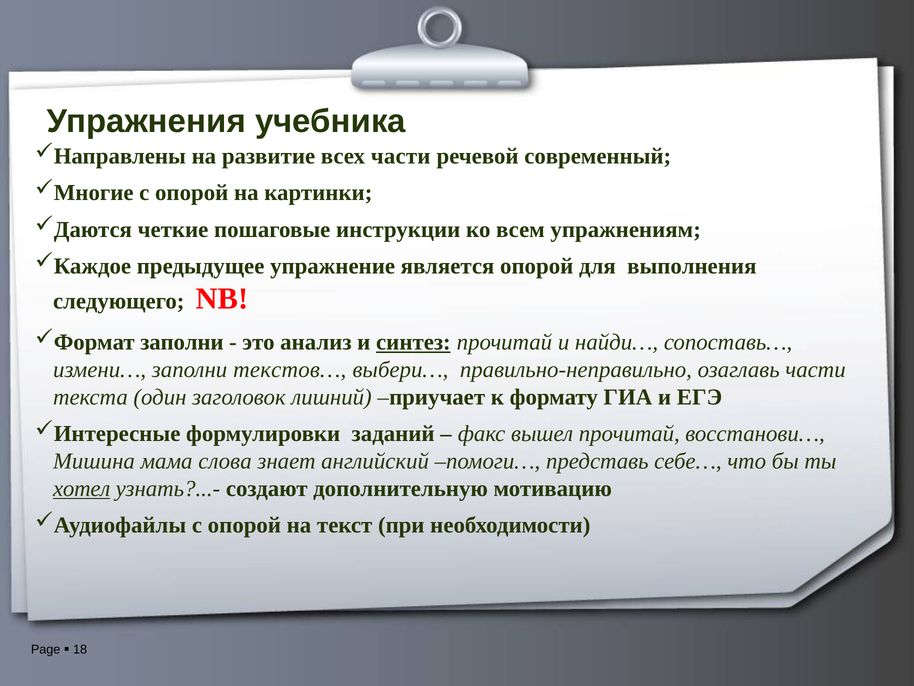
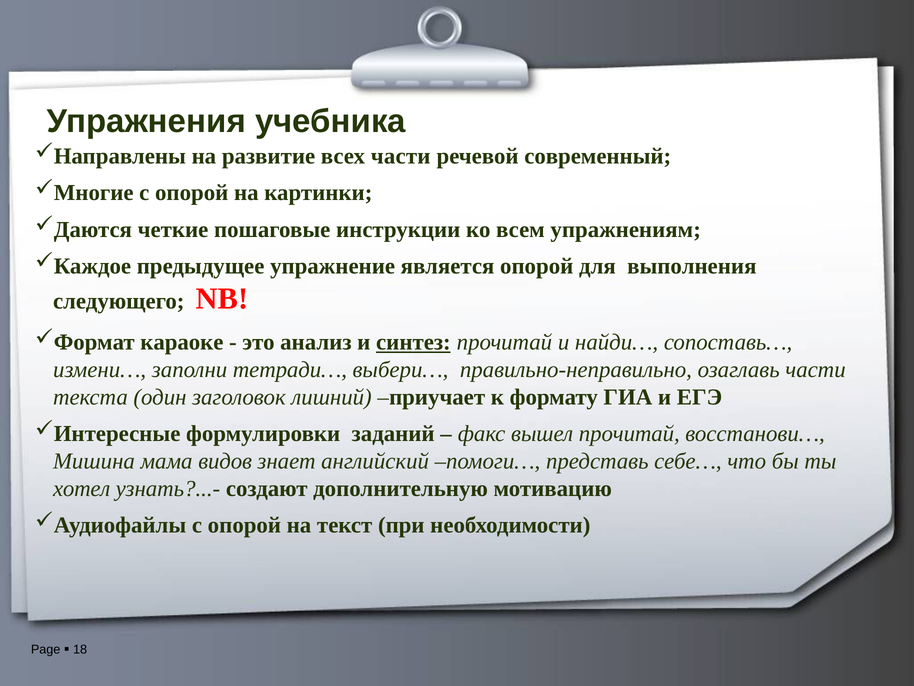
заполни: заполни -> караоке (182, 342)
текстов…: текстов… -> тетради… (290, 370)
слова: слова -> видов (225, 461)
хотел underline: present -> none (82, 488)
